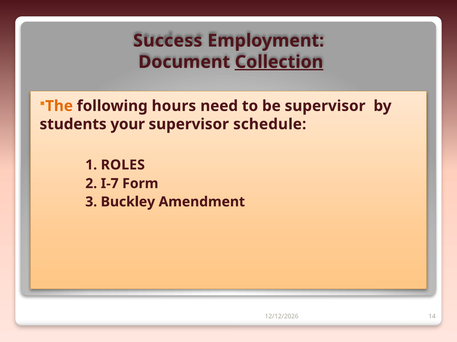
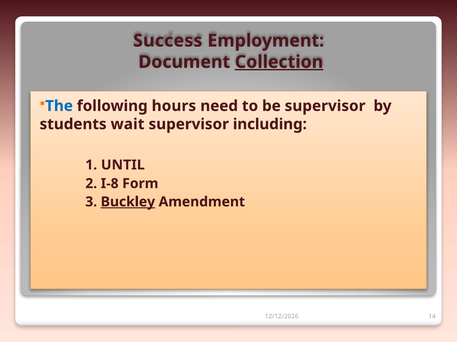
The colour: orange -> blue (59, 106)
your: your -> wait (128, 124)
schedule: schedule -> including (270, 124)
ROLES: ROLES -> UNTIL (123, 165)
I-7: I-7 -> I-8 (110, 184)
Buckley underline: none -> present (128, 202)
